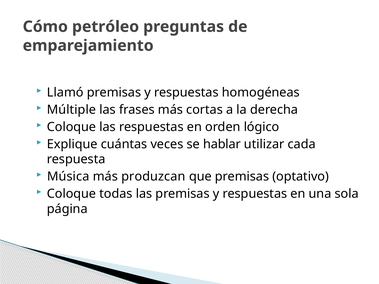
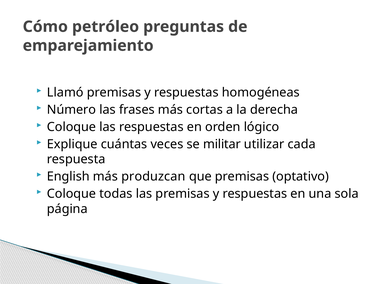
Múltiple: Múltiple -> Número (72, 110)
hablar: hablar -> militar (222, 144)
Música: Música -> English (68, 177)
